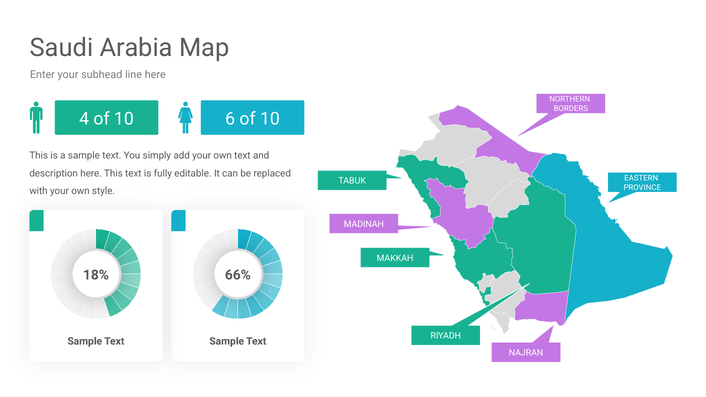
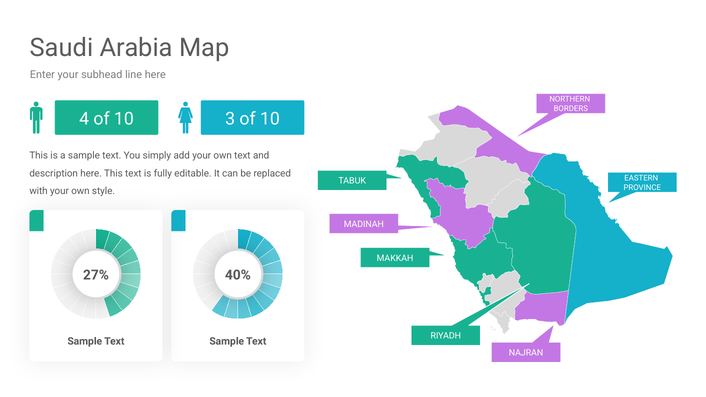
6: 6 -> 3 (230, 119)
18%: 18% -> 27% (96, 275)
66%: 66% -> 40% (238, 275)
